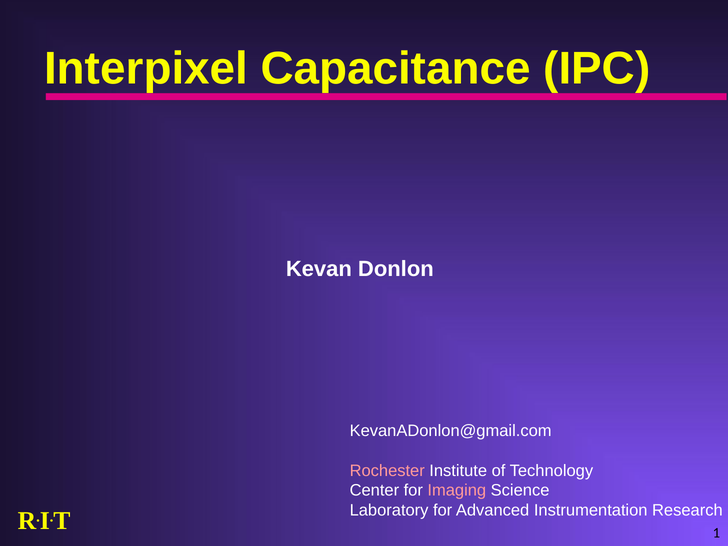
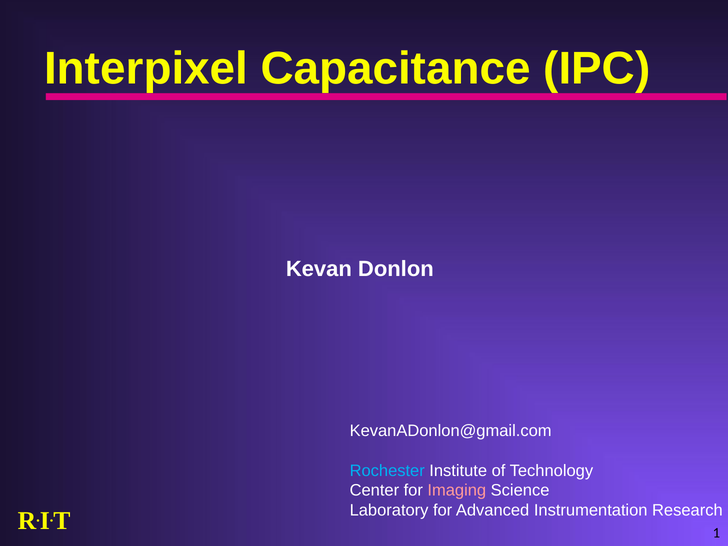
Rochester colour: pink -> light blue (387, 471)
